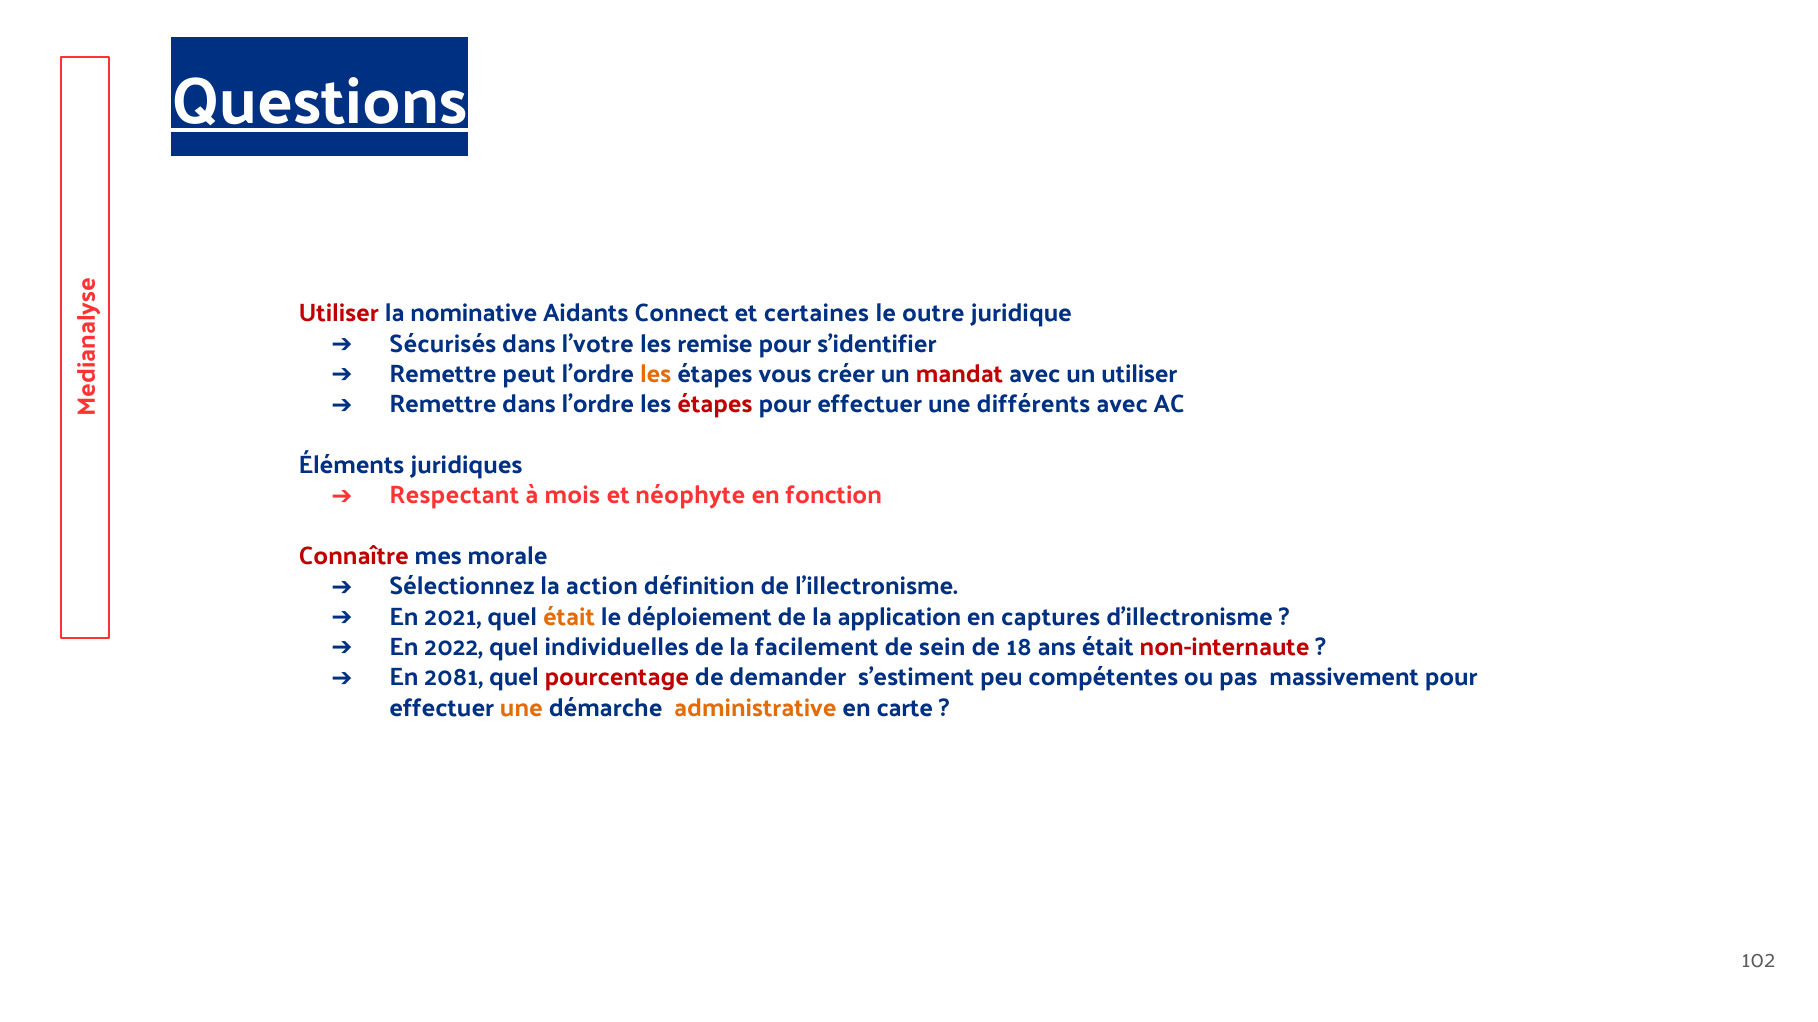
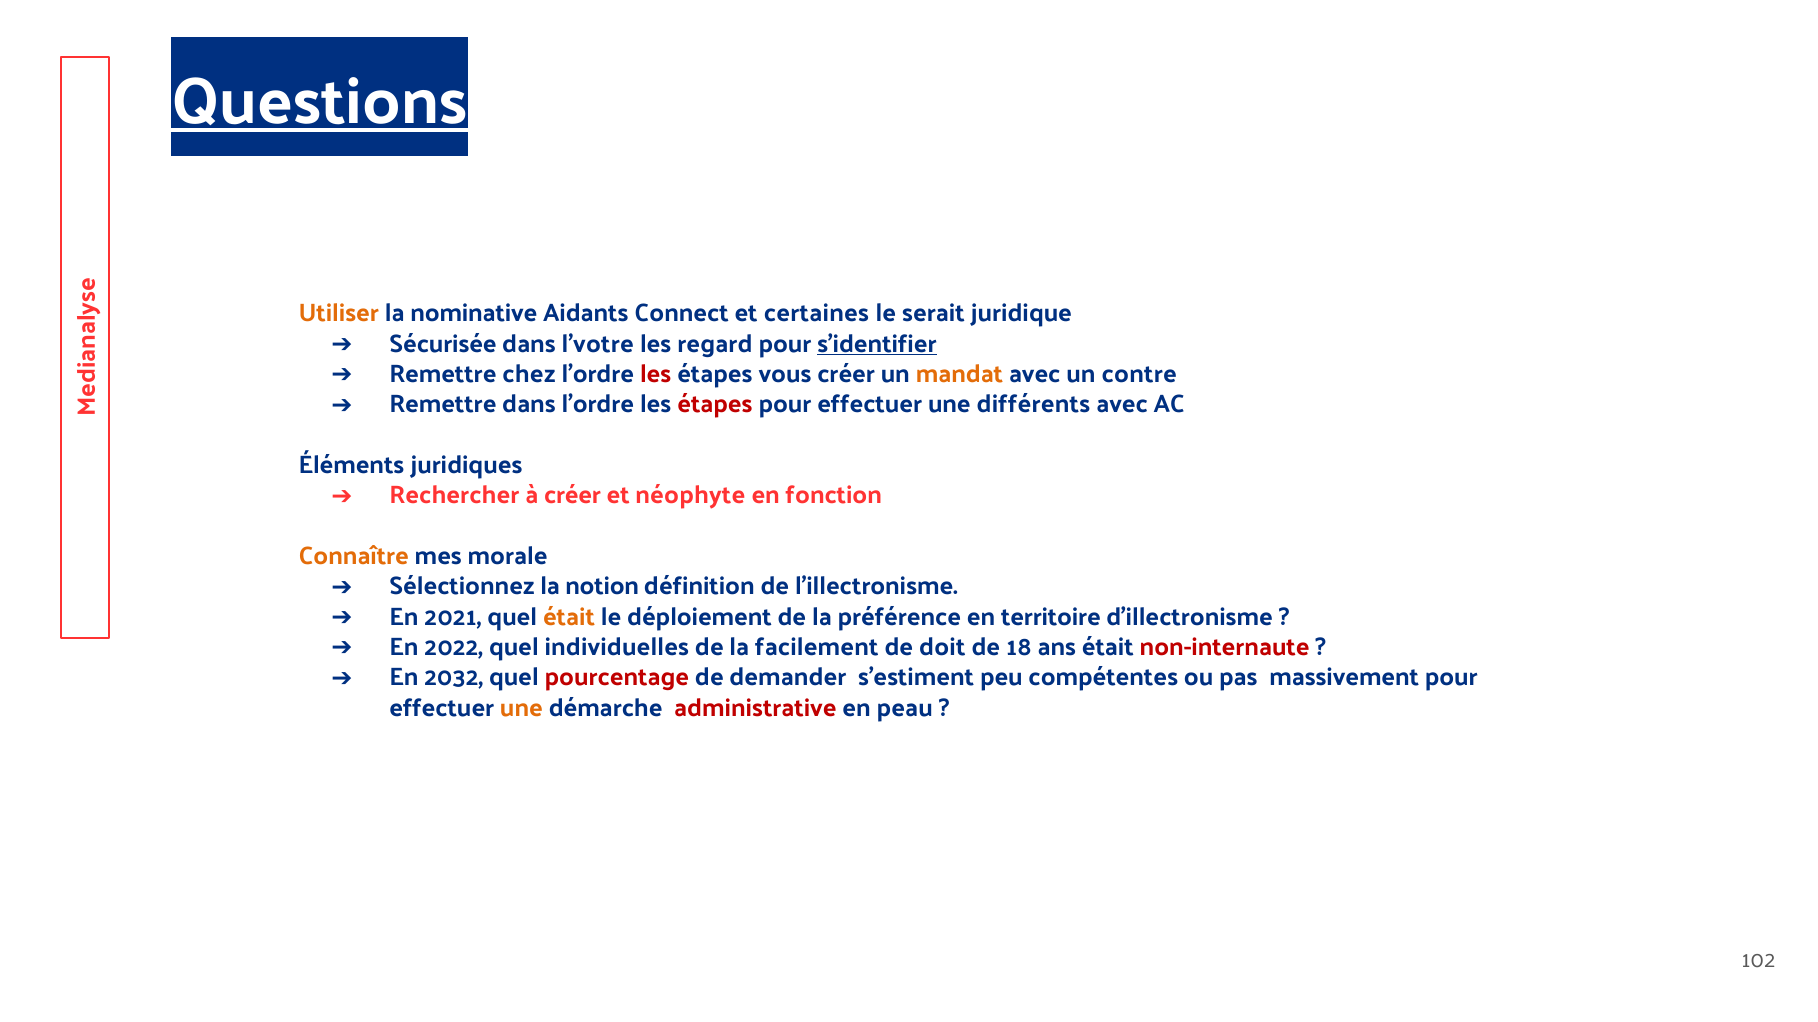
Utiliser colour: red -> orange (339, 314)
outre: outre -> serait (933, 314)
Sécurisés: Sécurisés -> Sécurisée (443, 344)
remise: remise -> regard (715, 344)
s’identifier underline: none -> present (877, 344)
peut: peut -> chez (529, 374)
les colour: orange -> red (656, 374)
mandat colour: red -> orange (959, 374)
un utiliser: utiliser -> contre (1139, 374)
Respectant: Respectant -> Rechercher (454, 496)
à mois: mois -> créer (573, 496)
Connaître colour: red -> orange (354, 557)
action: action -> notion (602, 587)
application: application -> préférence (899, 617)
captures: captures -> territoire (1051, 617)
sein: sein -> doit (942, 648)
2081: 2081 -> 2032 (454, 678)
administrative colour: orange -> red (755, 708)
carte: carte -> peau (905, 708)
